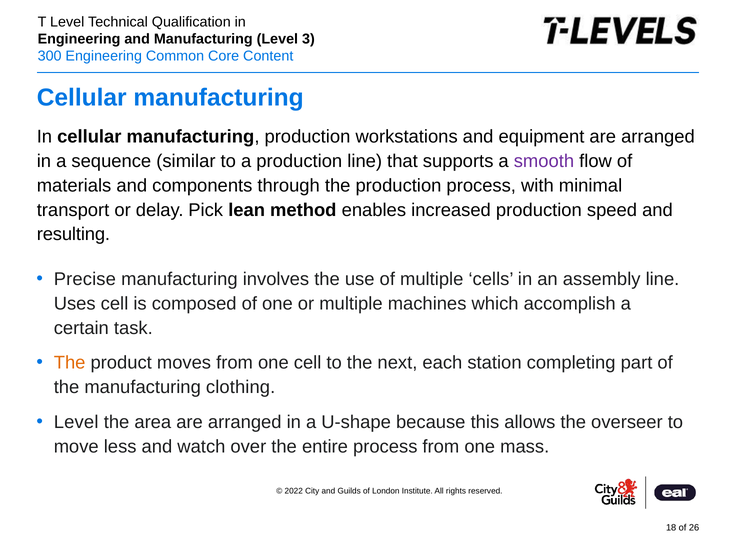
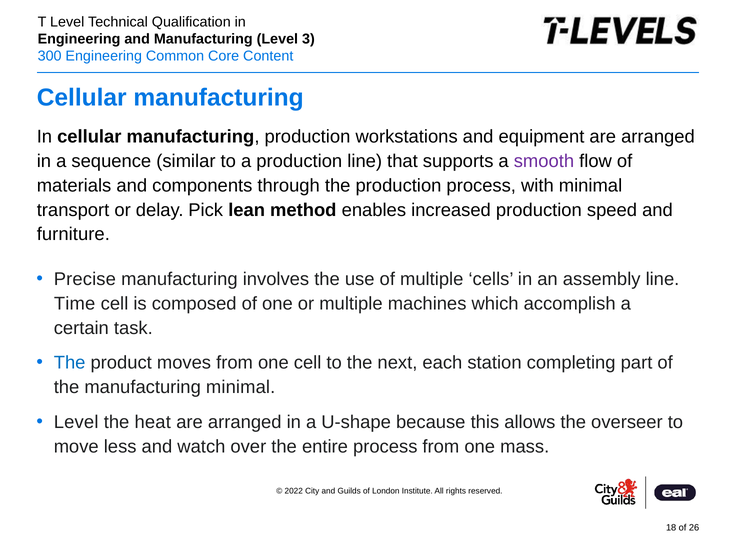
resulting: resulting -> furniture (73, 234)
Uses: Uses -> Time (75, 303)
The colour: orange -> blue (70, 363)
manufacturing clothing: clothing -> minimal (241, 387)
area: area -> heat (153, 422)
